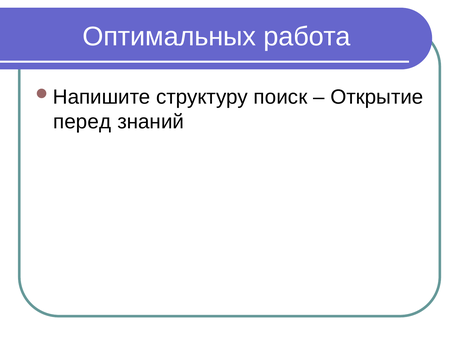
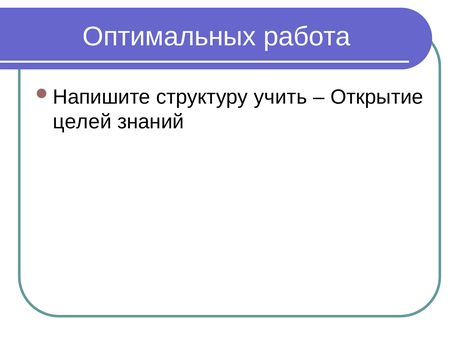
поиск: поиск -> учить (280, 97)
перед: перед -> целей (82, 122)
